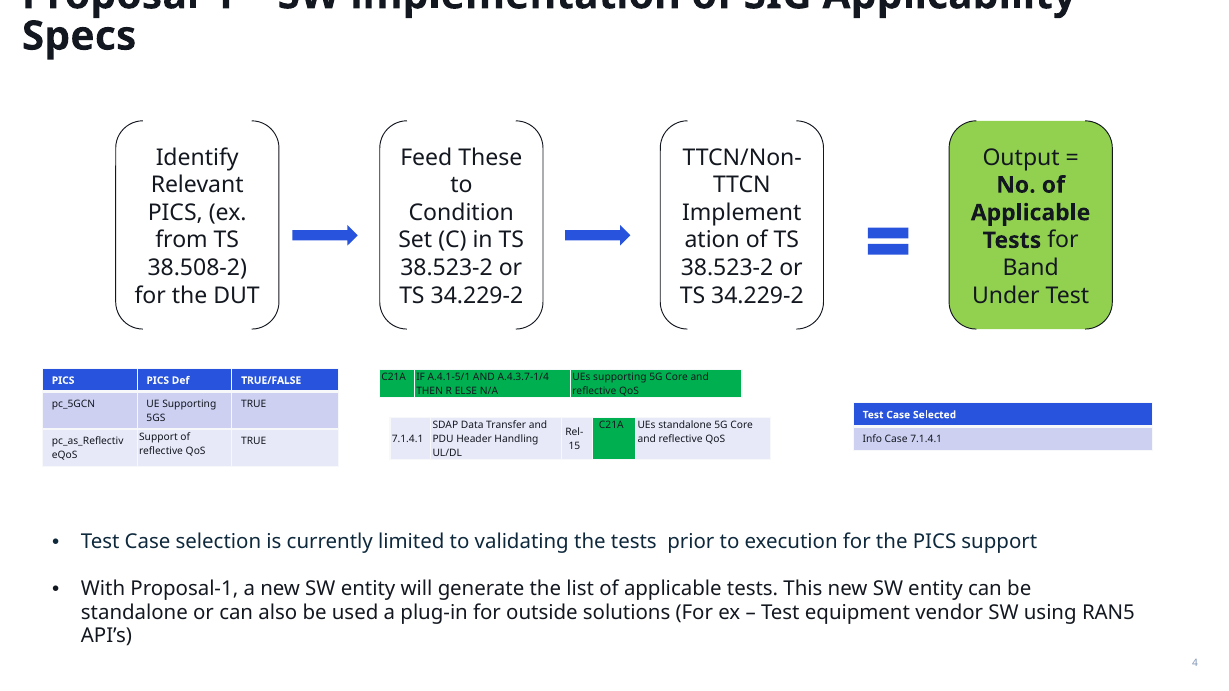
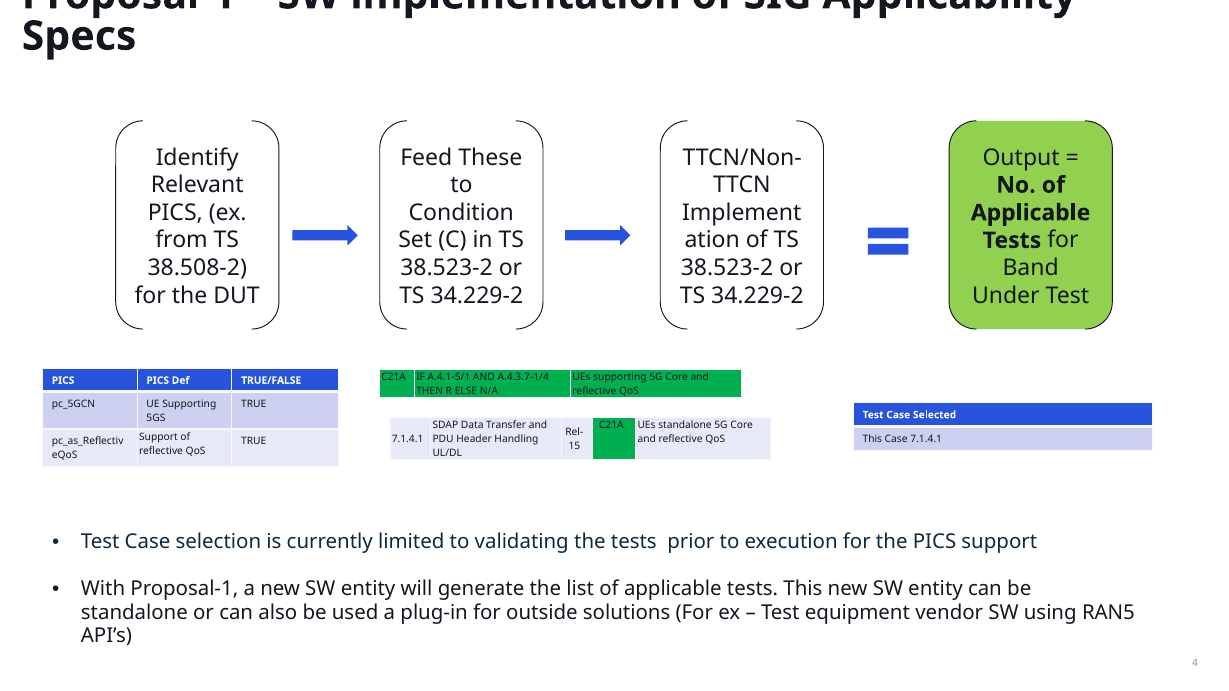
Info: Info -> This (872, 439)
